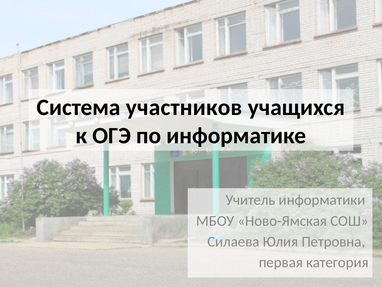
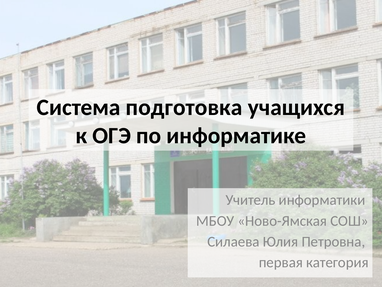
участников: участников -> подготовка (184, 107)
